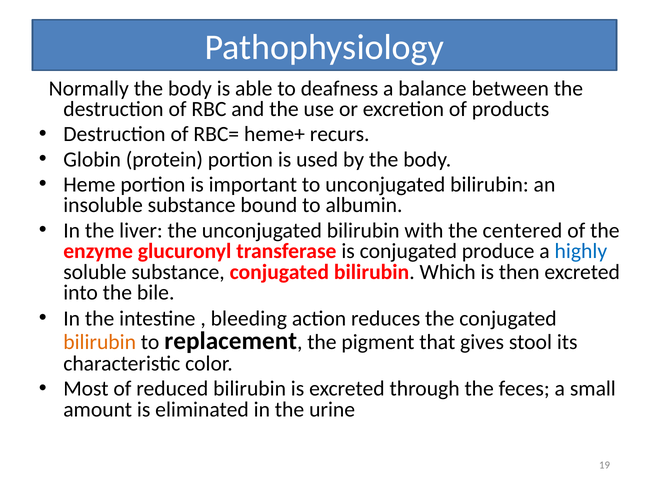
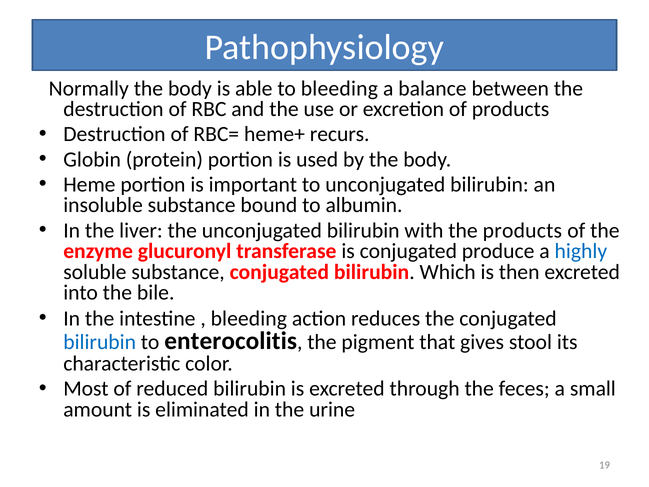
to deafness: deafness -> bleeding (339, 88)
the centered: centered -> products (522, 230)
bilirubin colour: orange -> blue (100, 342)
replacement: replacement -> enterocolitis (231, 341)
